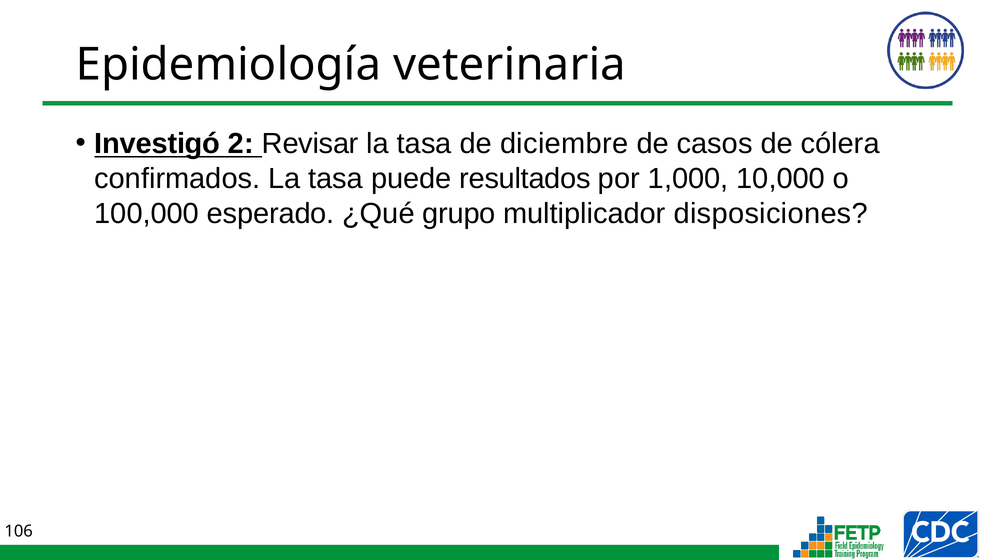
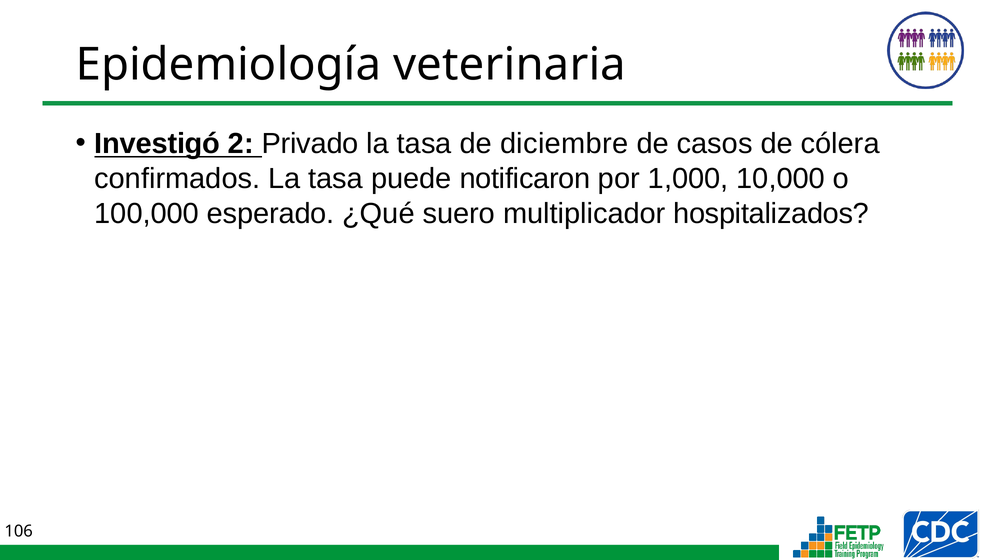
Revisar: Revisar -> Privado (310, 144)
resultados: resultados -> notificaron (525, 179)
grupo: grupo -> suero (459, 214)
disposiciones: disposiciones -> hospitalizados (771, 214)
